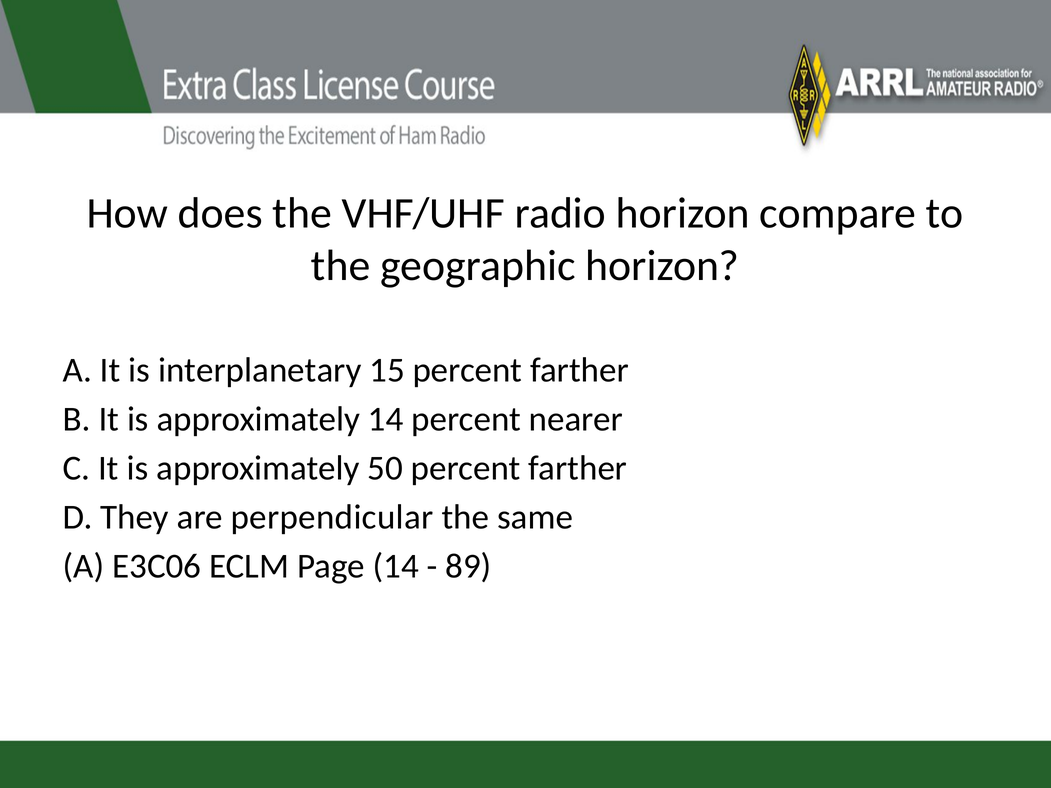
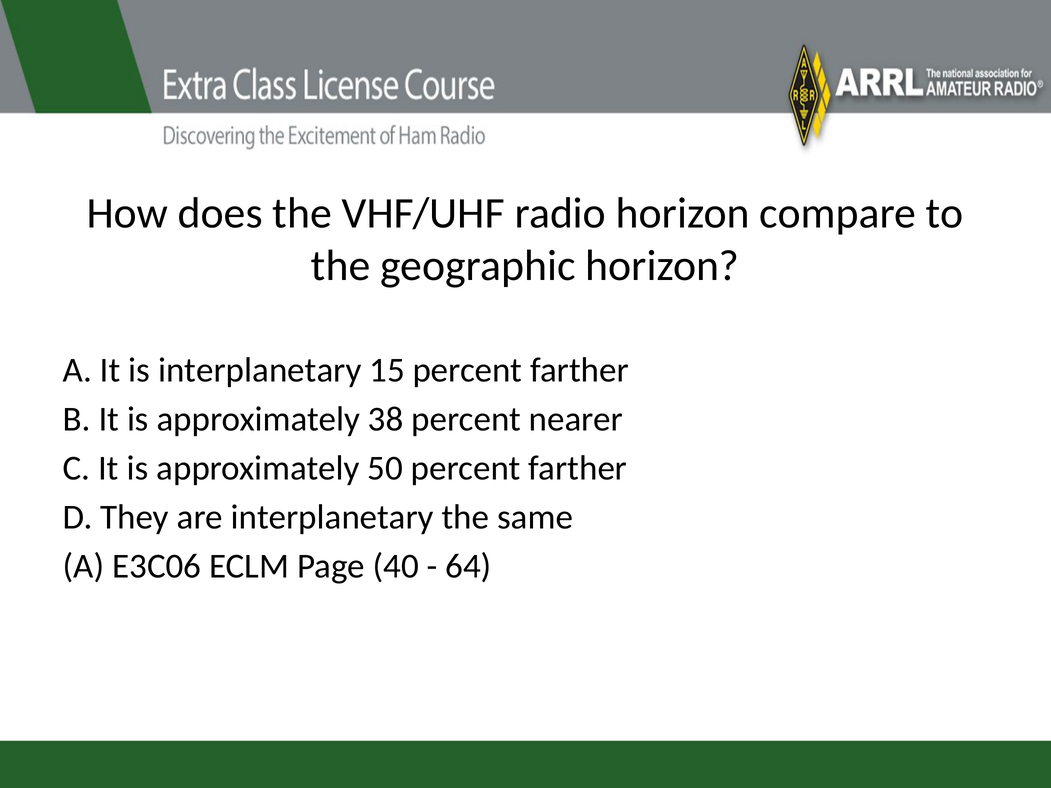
approximately 14: 14 -> 38 (386, 419)
are perpendicular: perpendicular -> interplanetary (332, 517)
Page 14: 14 -> 40 (396, 566)
89: 89 -> 64 (468, 566)
